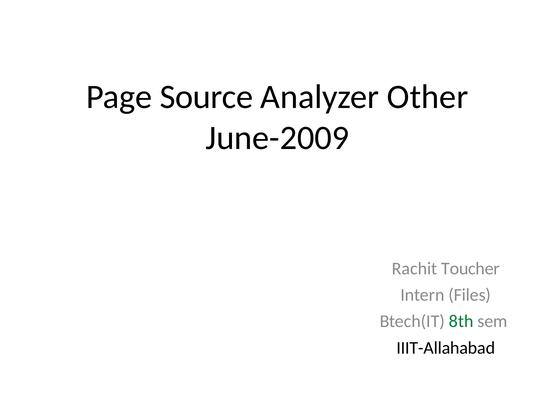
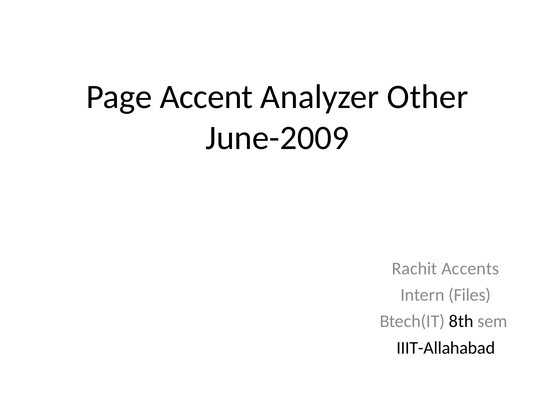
Source: Source -> Accent (206, 97)
Toucher: Toucher -> Accents (470, 269)
8th colour: green -> black (461, 321)
